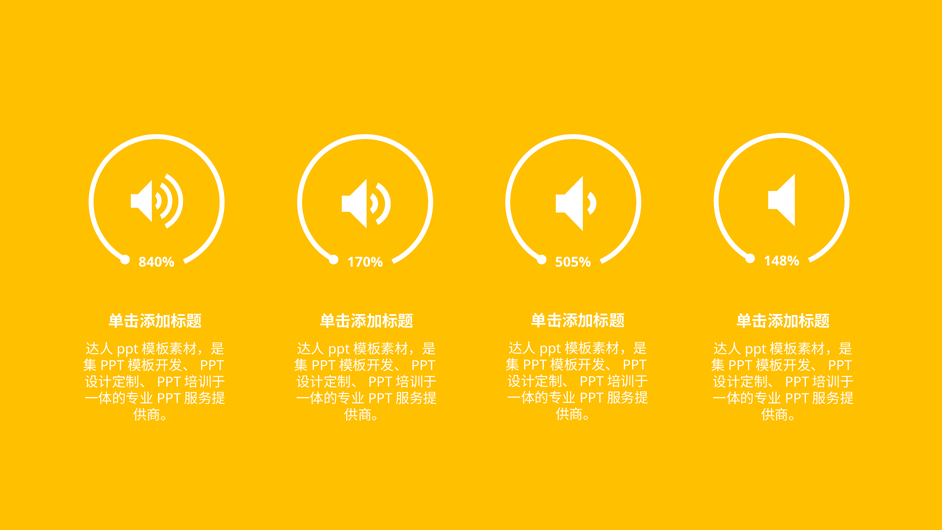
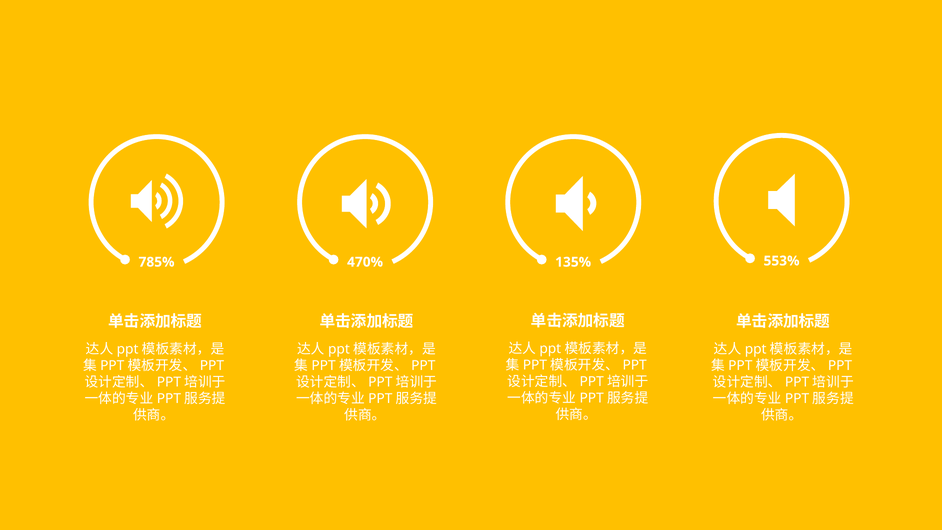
148%: 148% -> 553% (782, 261)
840%: 840% -> 785% (156, 262)
170%: 170% -> 470% (365, 262)
505%: 505% -> 135% (573, 262)
